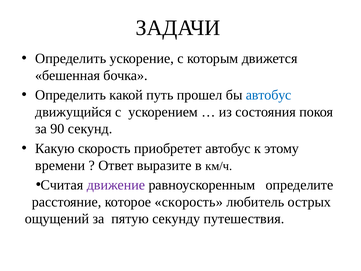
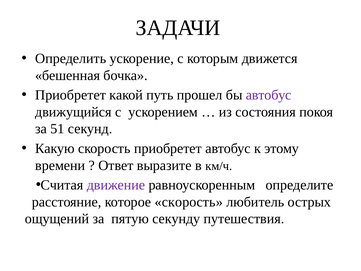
Определить: Определить -> Приобретет (71, 95)
автобус colour: blue -> purple (269, 95)
90: 90 -> 51 (57, 129)
